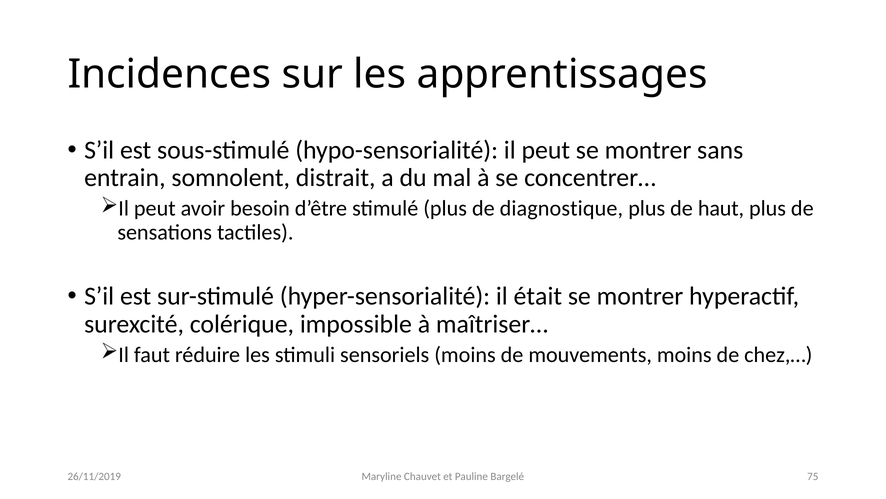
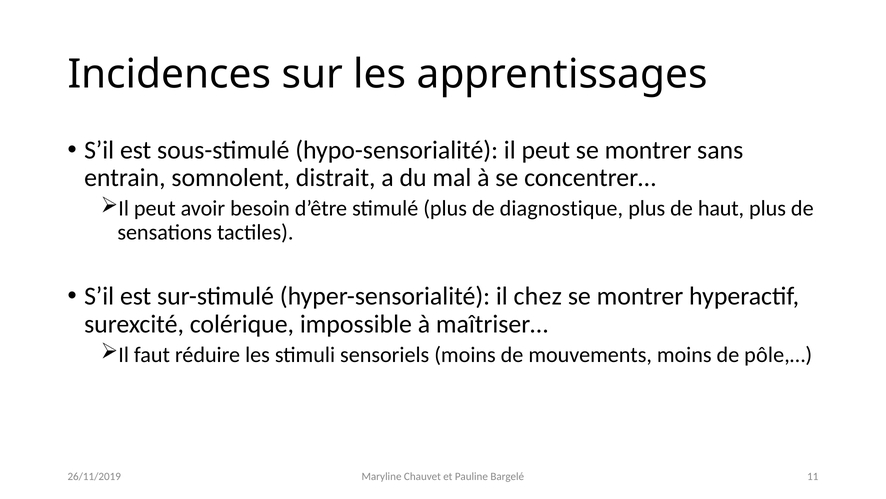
était: était -> chez (538, 296)
chez,…: chez,… -> pôle,… (778, 354)
75: 75 -> 11 (813, 476)
